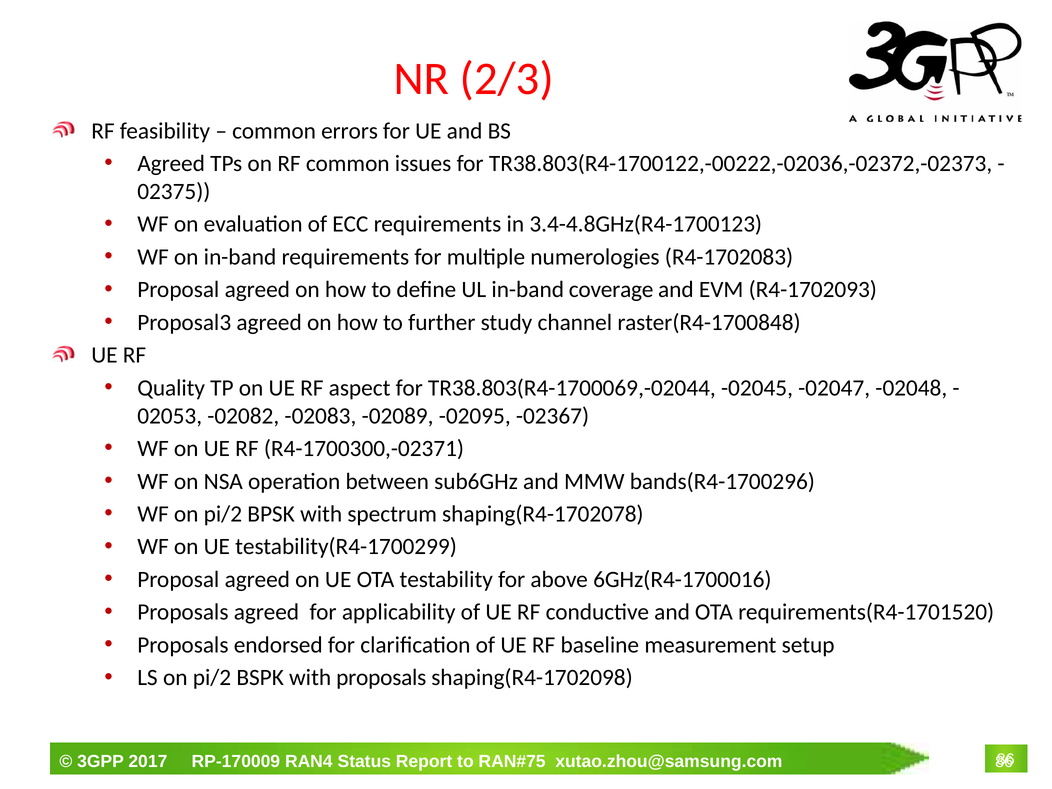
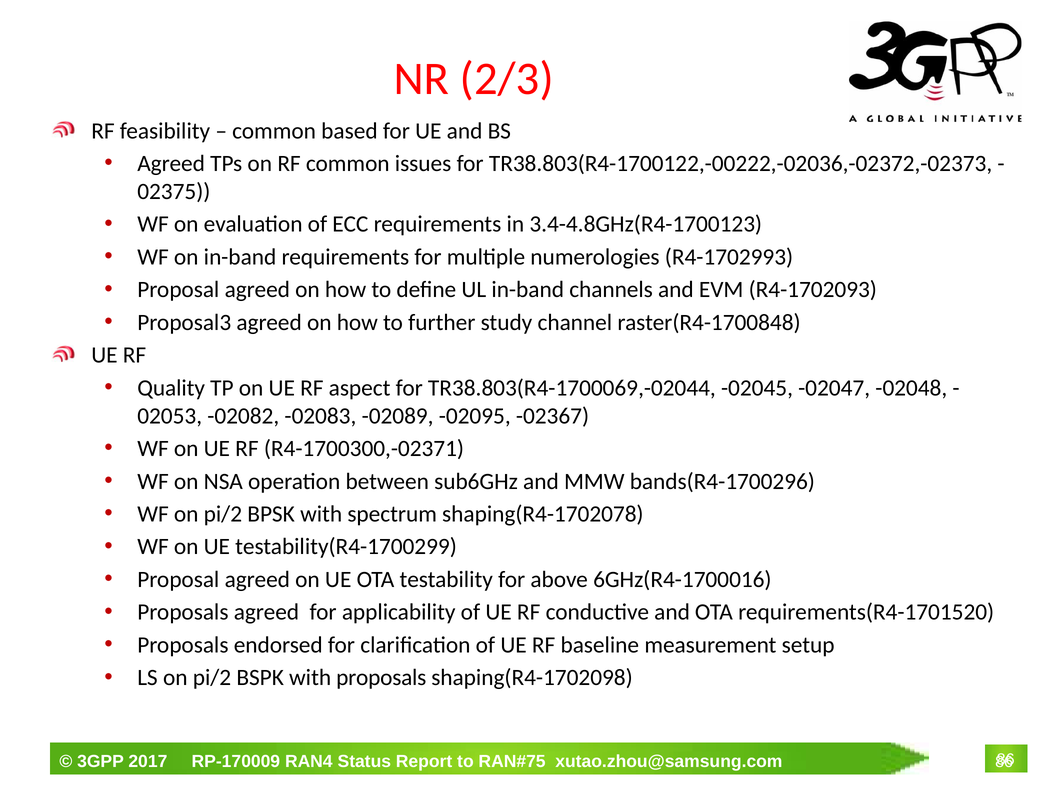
errors: errors -> based (349, 131)
R4-1702083: R4-1702083 -> R4-1702993 (729, 257)
coverage: coverage -> channels (611, 290)
